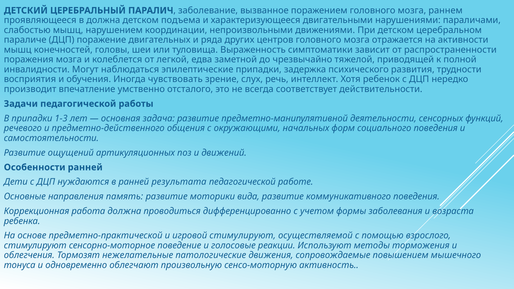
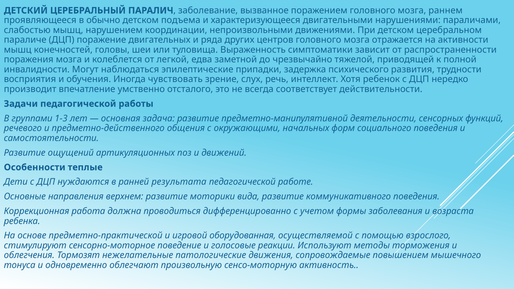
в должна: должна -> обычно (103, 20)
В припадки: припадки -> группами (32, 118)
Особенности ранней: ранней -> теплые (85, 167)
память: память -> верхнем (125, 197)
игровой стимулируют: стимулируют -> оборудованная (243, 236)
